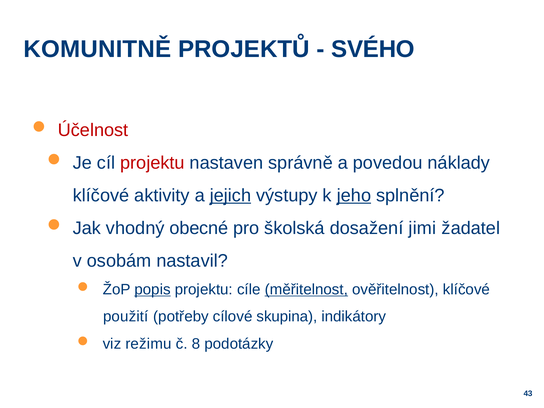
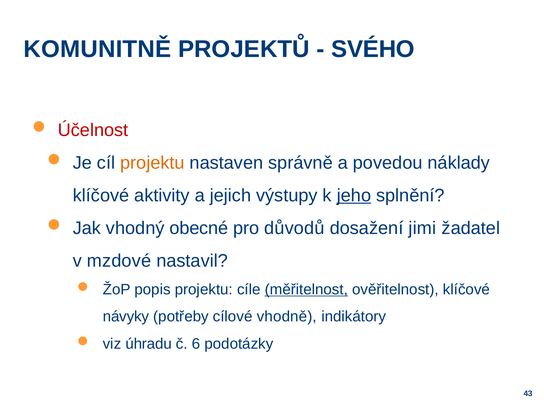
projektu colour: red -> orange (152, 163)
jejich underline: present -> none (230, 195)
školská: školská -> důvodů (294, 228)
osobám: osobám -> mzdové (119, 261)
popis underline: present -> none (153, 289)
použití: použití -> návyky (126, 317)
skupina: skupina -> vhodně (287, 317)
režimu: režimu -> úhradu (149, 344)
8: 8 -> 6 (196, 344)
